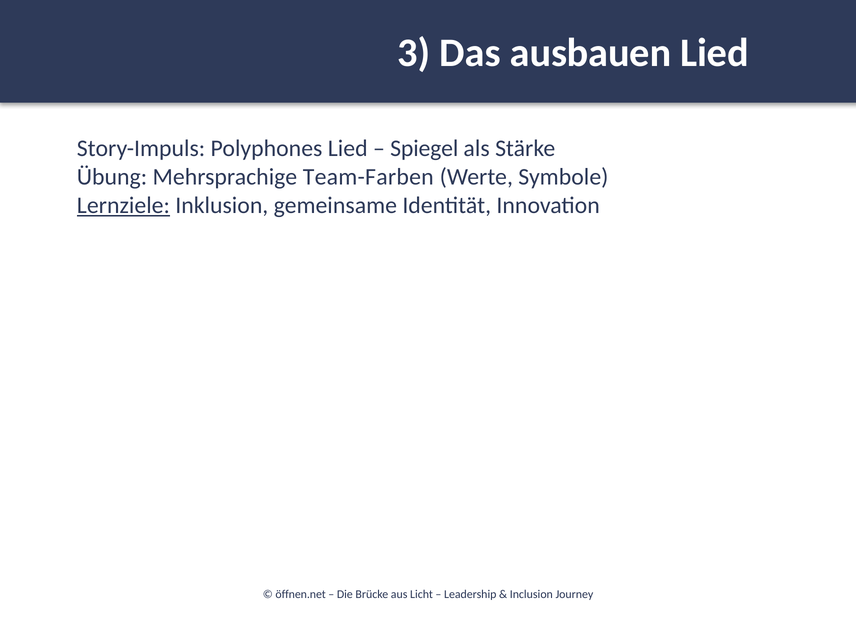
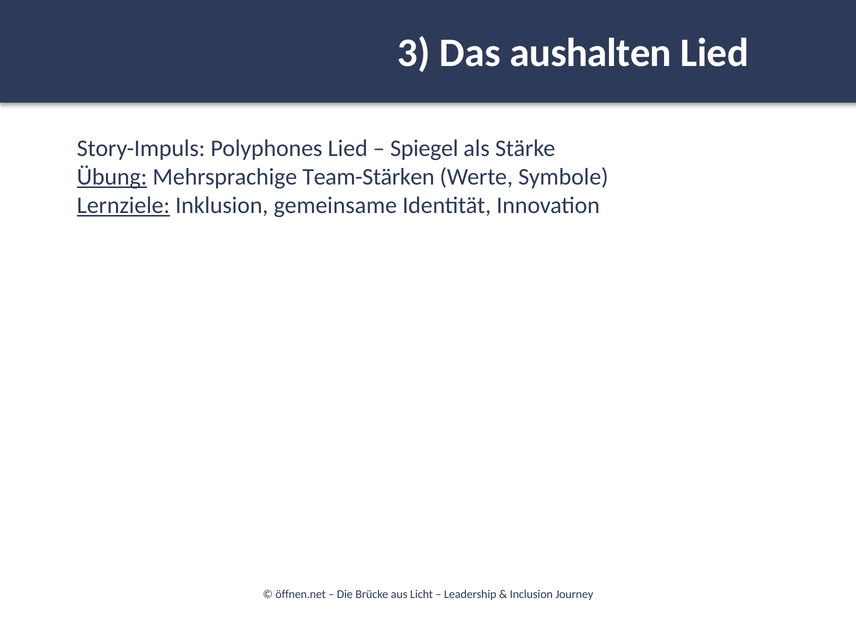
ausbauen: ausbauen -> aushalten (591, 53)
Übung underline: none -> present (112, 177)
Team-Farben: Team-Farben -> Team-Stärken (369, 177)
